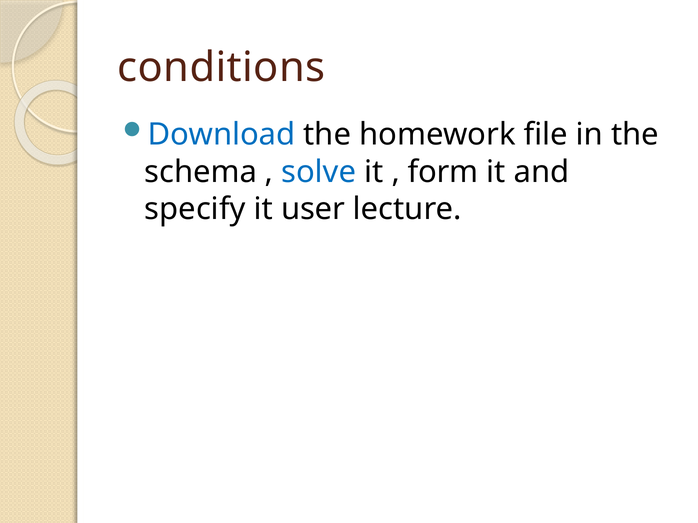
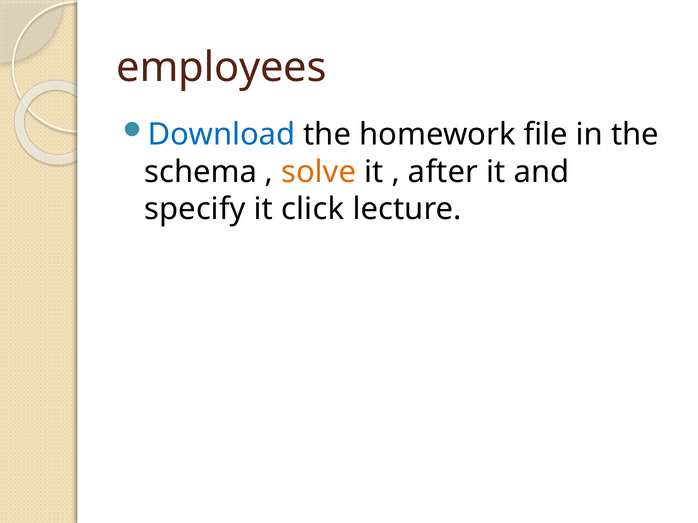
conditions: conditions -> employees (222, 68)
solve colour: blue -> orange (319, 172)
form: form -> after (443, 172)
user: user -> click (313, 209)
